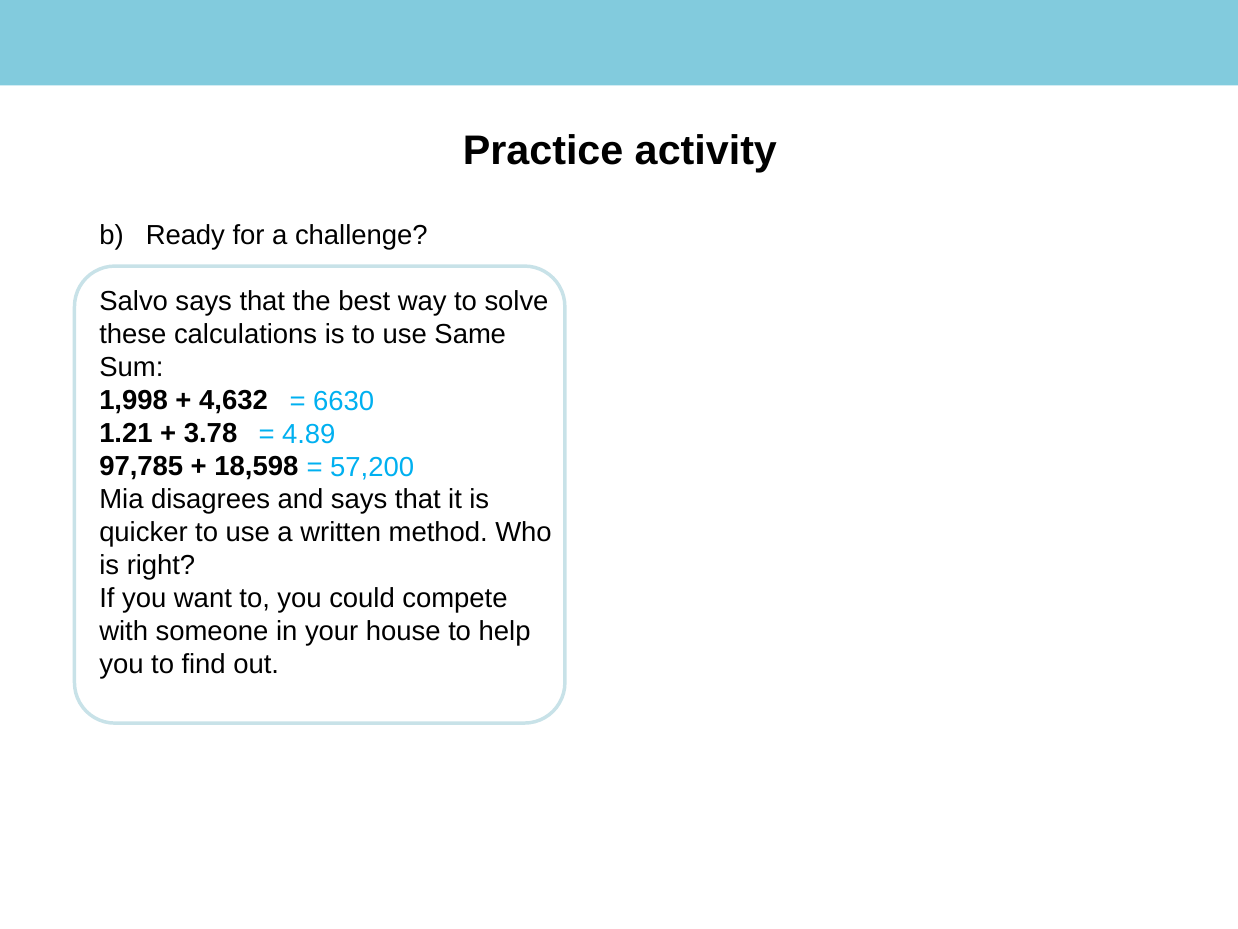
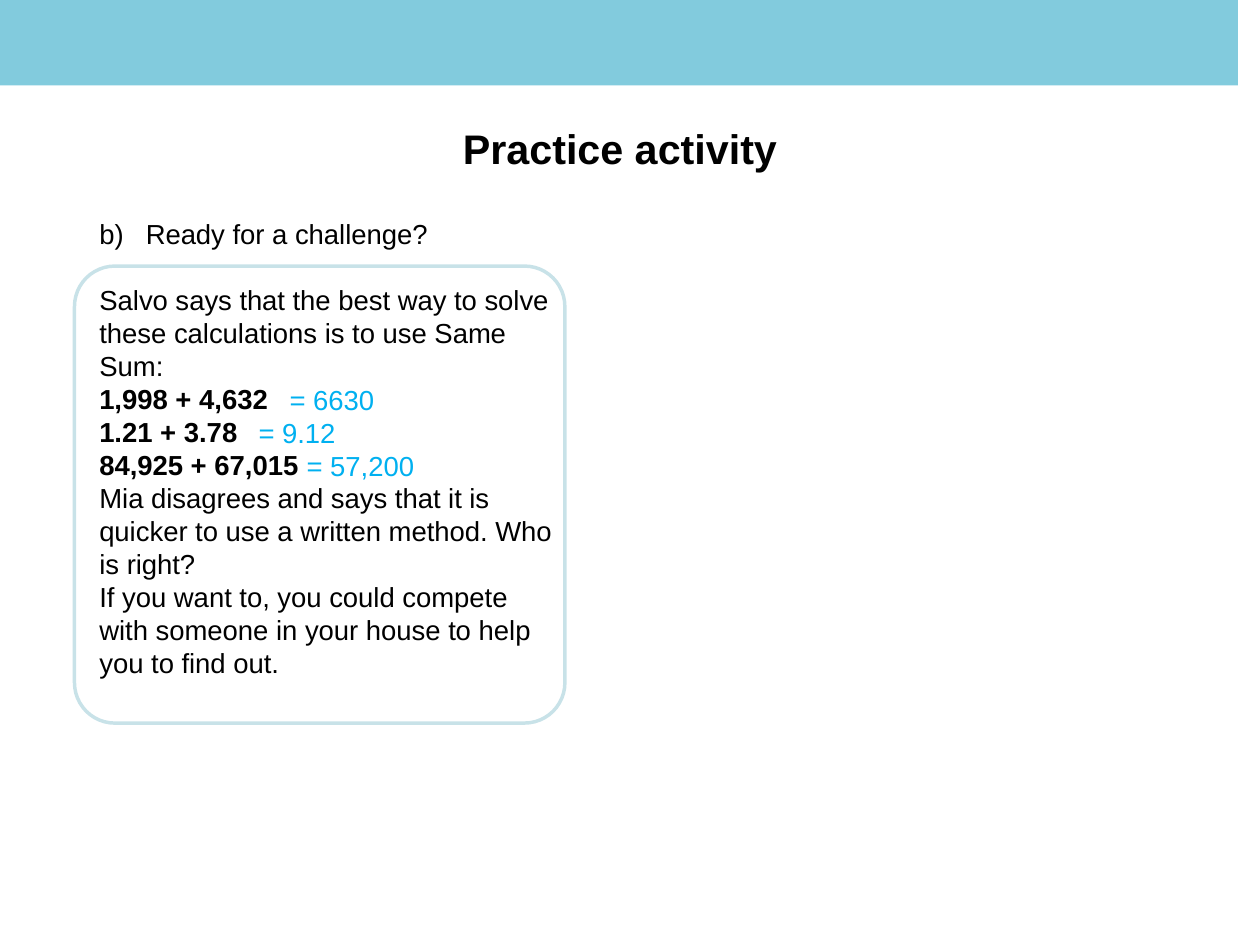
4.89: 4.89 -> 9.12 (309, 434)
97,785: 97,785 -> 84,925 (141, 466)
18,598: 18,598 -> 67,015 (256, 466)
